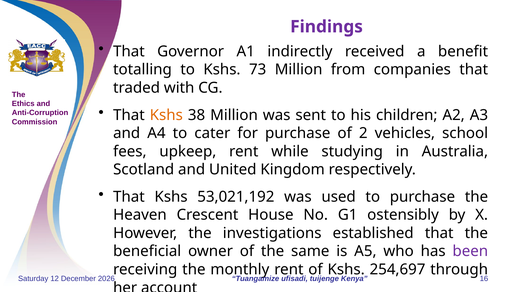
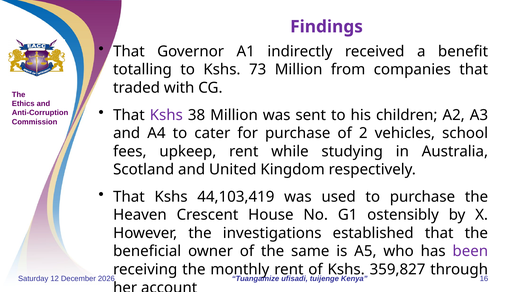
Kshs colour: orange -> purple (166, 115)
53,021,192: 53,021,192 -> 44,103,419 (236, 196)
254,697: 254,697 -> 359,827 (398, 269)
